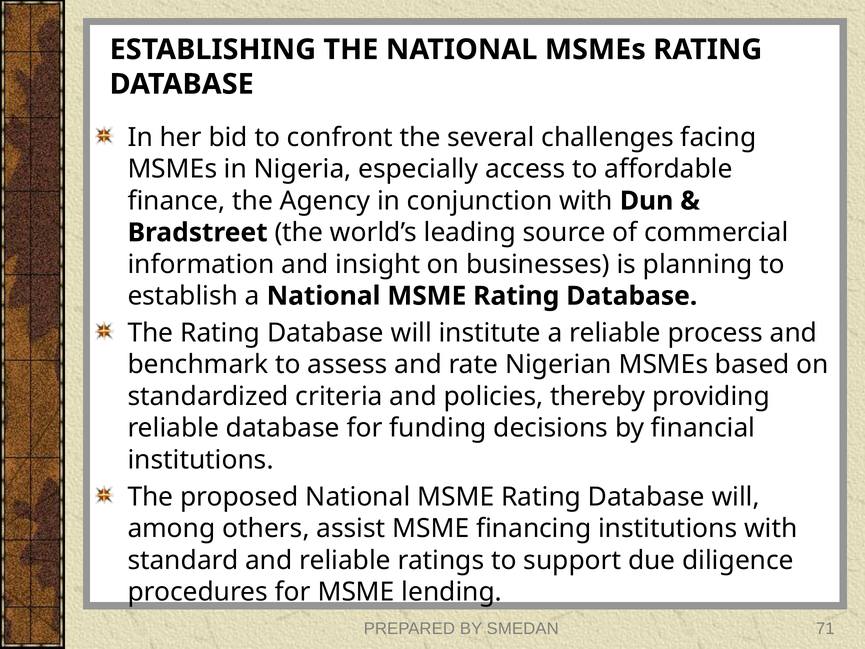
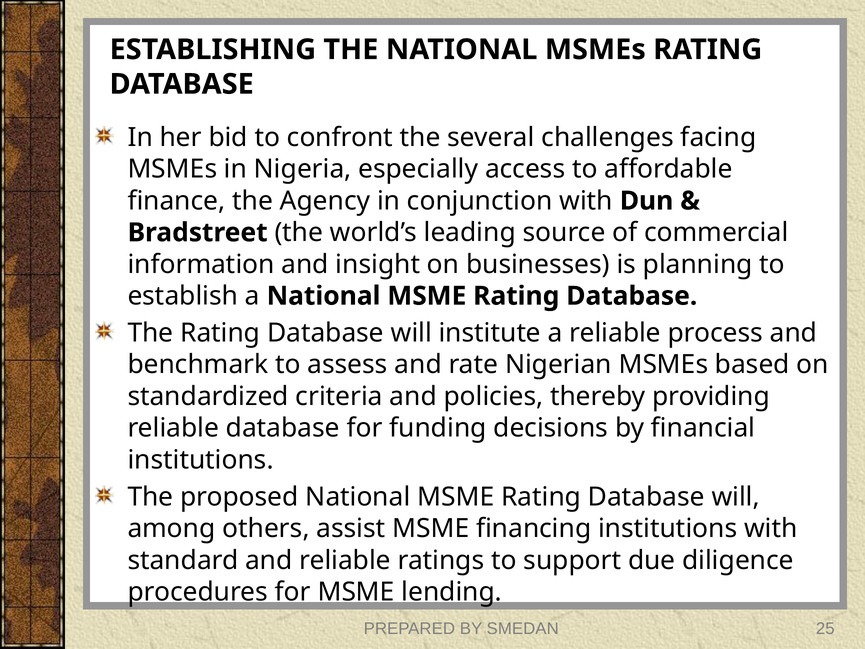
71: 71 -> 25 (825, 628)
